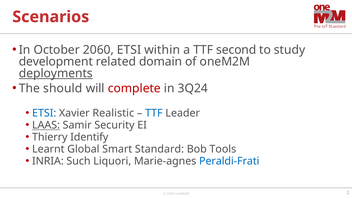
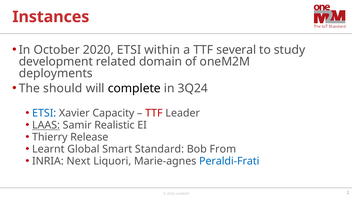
Scenarios: Scenarios -> Instances (51, 17)
October 2060: 2060 -> 2020 (98, 50)
second: second -> several (236, 50)
deployments underline: present -> none (56, 73)
complete colour: red -> black (134, 88)
Realistic: Realistic -> Capacity (113, 113)
TTF colour: blue -> red (154, 113)
Security: Security -> Realistic (114, 125)
Identify: Identify -> Release (89, 137)
Tools: Tools -> From (223, 149)
Such: Such -> Next (78, 161)
